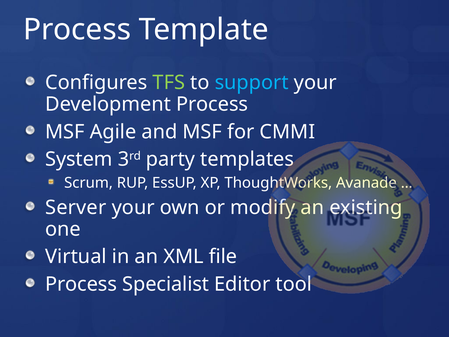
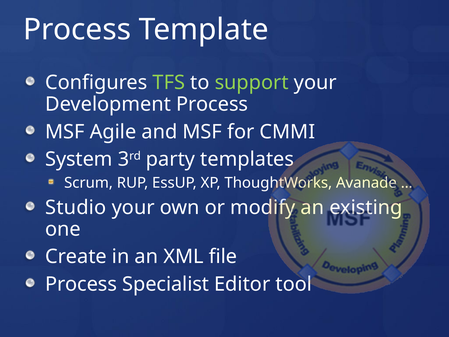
support colour: light blue -> light green (252, 83)
Server: Server -> Studio (76, 207)
Virtual: Virtual -> Create (76, 257)
